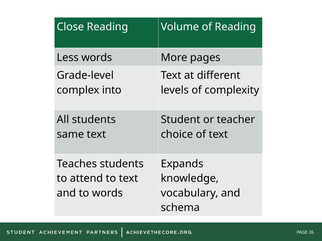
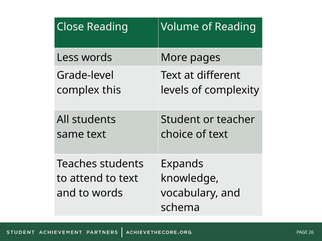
into: into -> this (112, 90)
